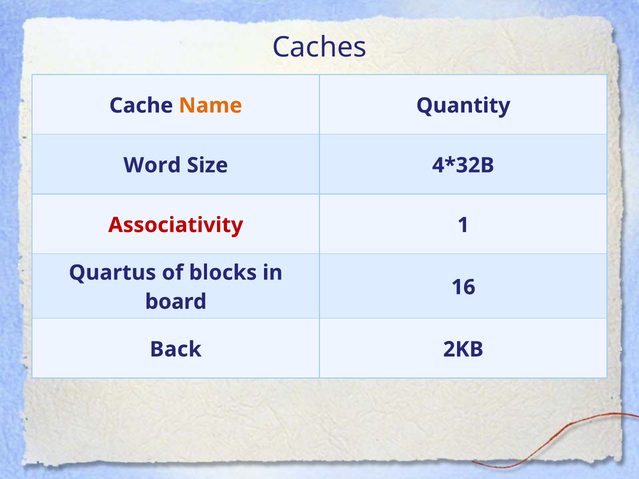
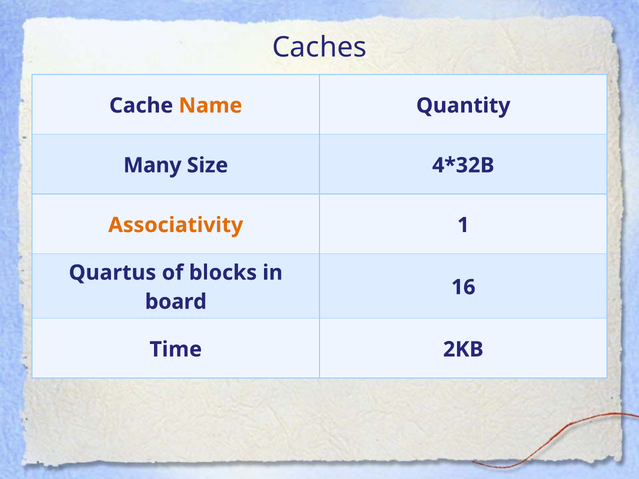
Word: Word -> Many (152, 165)
Associativity colour: red -> orange (176, 225)
Back: Back -> Time (176, 350)
